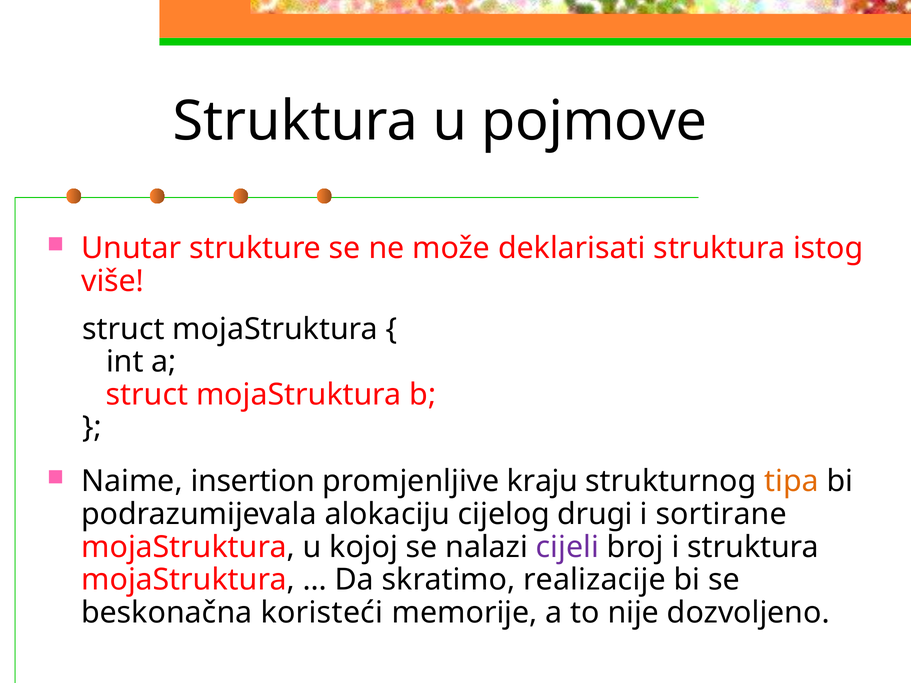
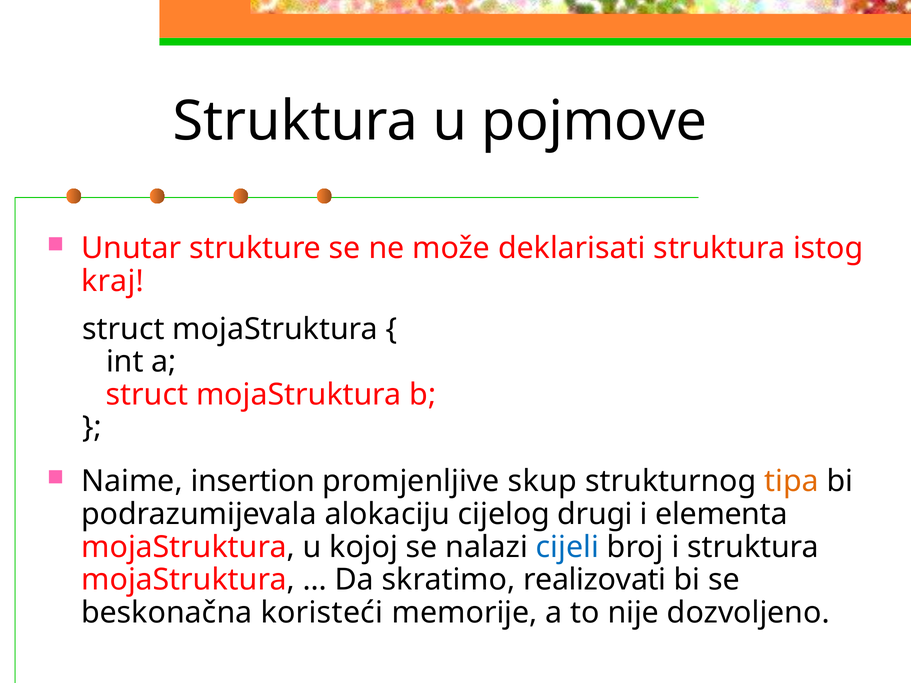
više: više -> kraj (112, 281)
kraju: kraju -> skup (542, 482)
sortirane: sortirane -> elementa (721, 514)
cijeli colour: purple -> blue (567, 547)
realizacije: realizacije -> realizovati (595, 580)
